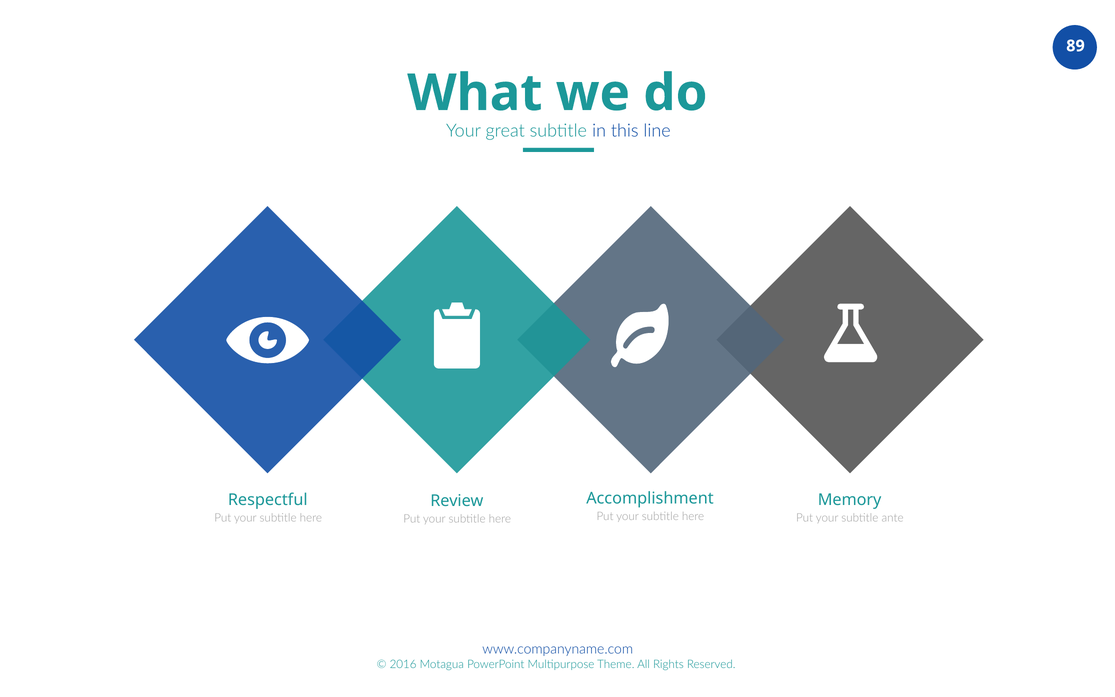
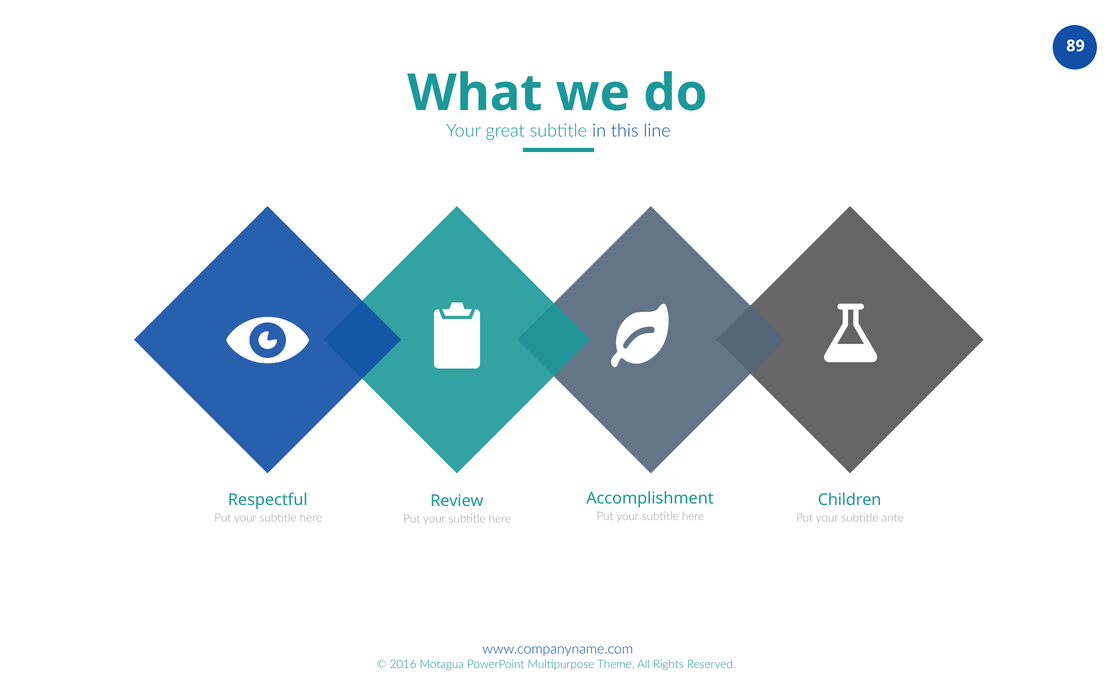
Memory: Memory -> Children (850, 500)
